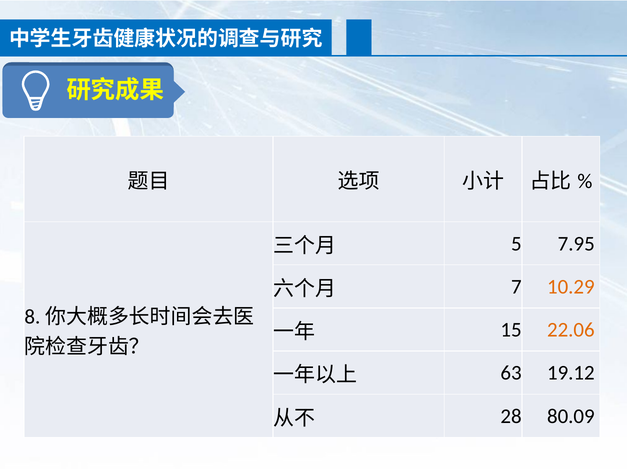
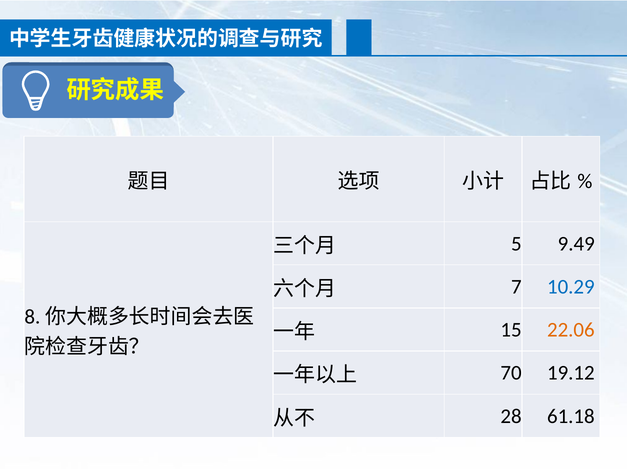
7.95: 7.95 -> 9.49 (576, 244)
10.29 colour: orange -> blue (571, 287)
63: 63 -> 70 (511, 373)
80.09: 80.09 -> 61.18 (571, 416)
